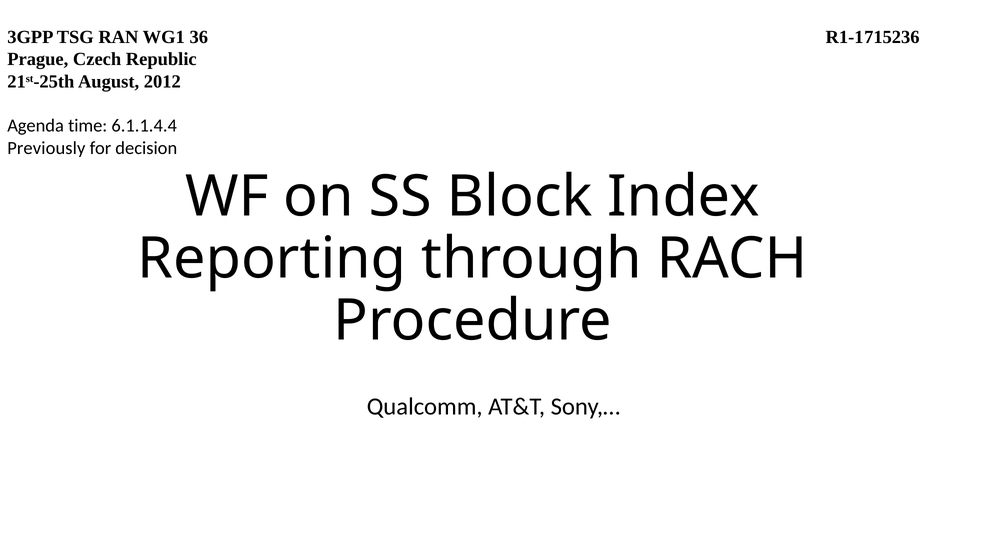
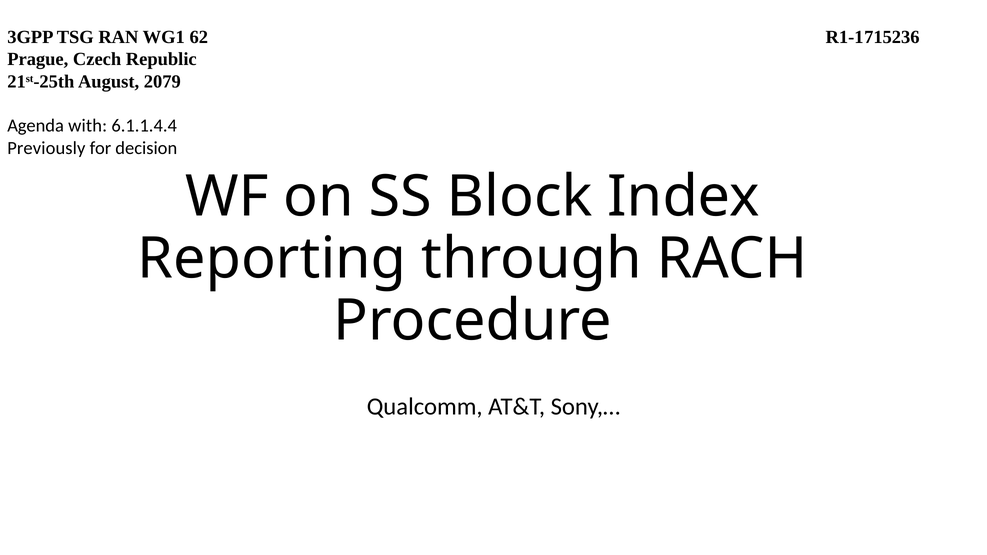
36: 36 -> 62 (199, 37)
2012: 2012 -> 2079 (162, 82)
time: time -> with (88, 126)
